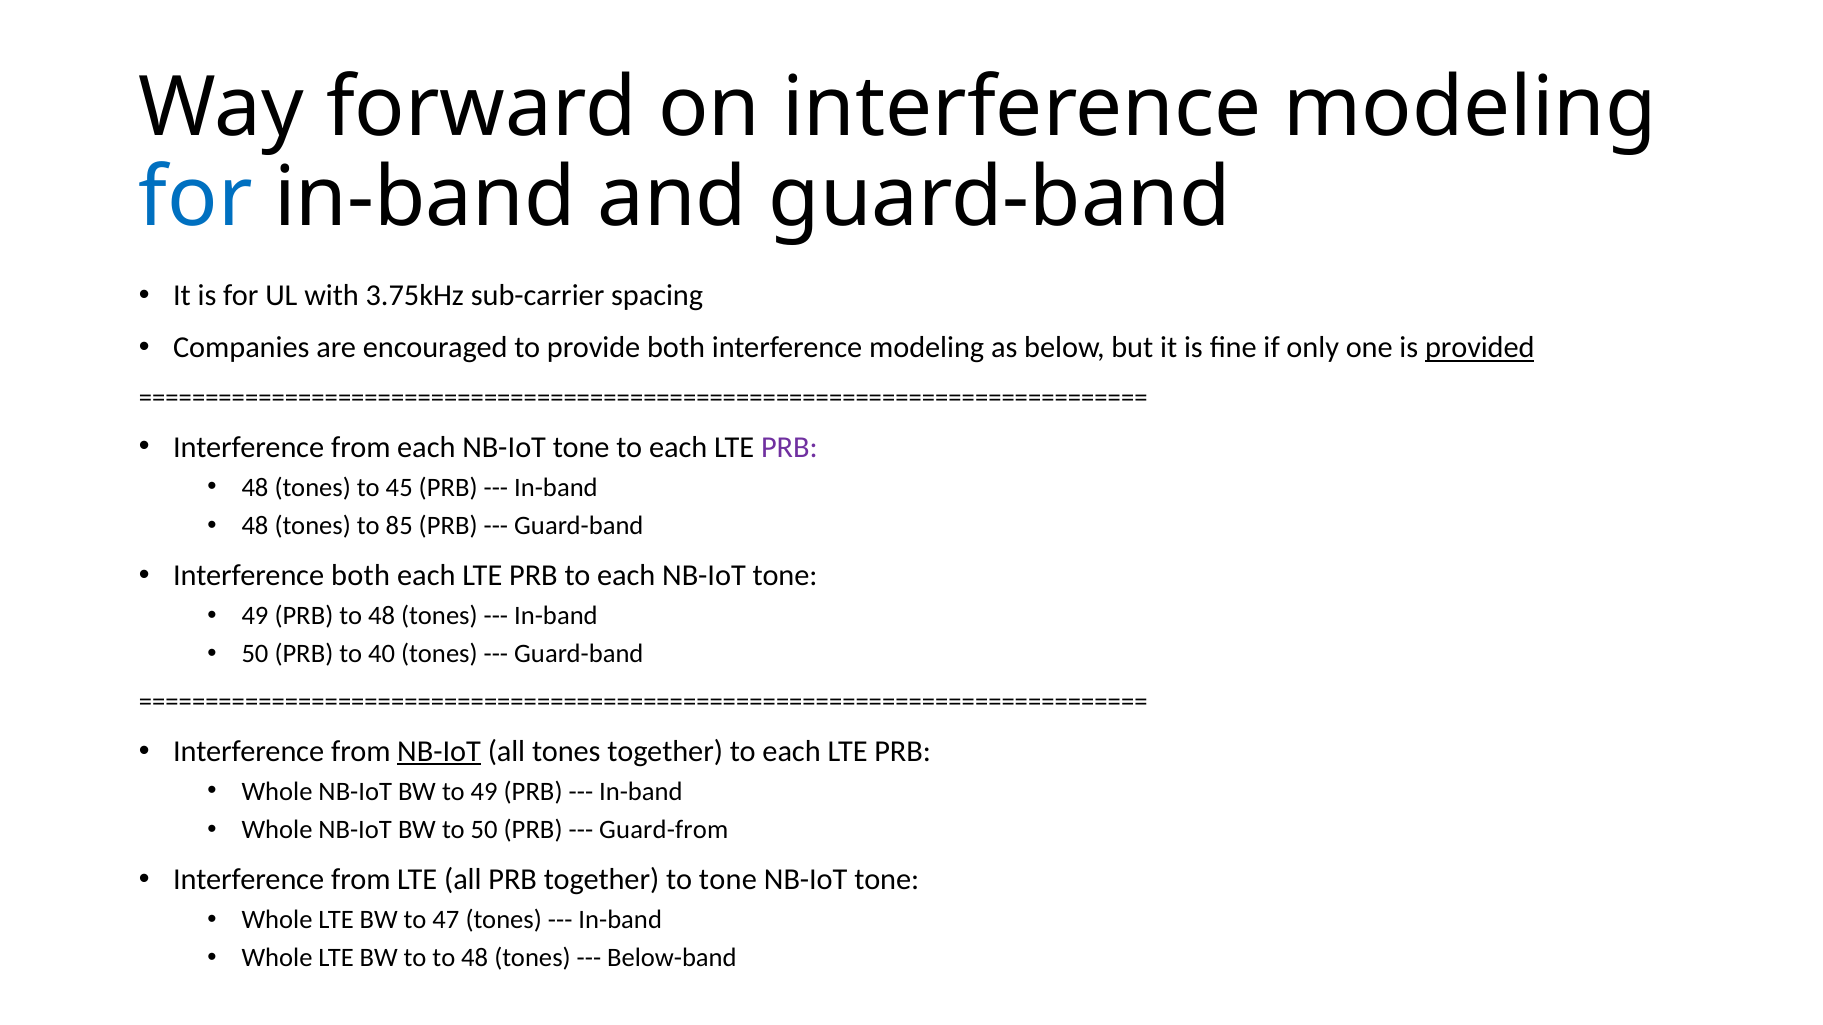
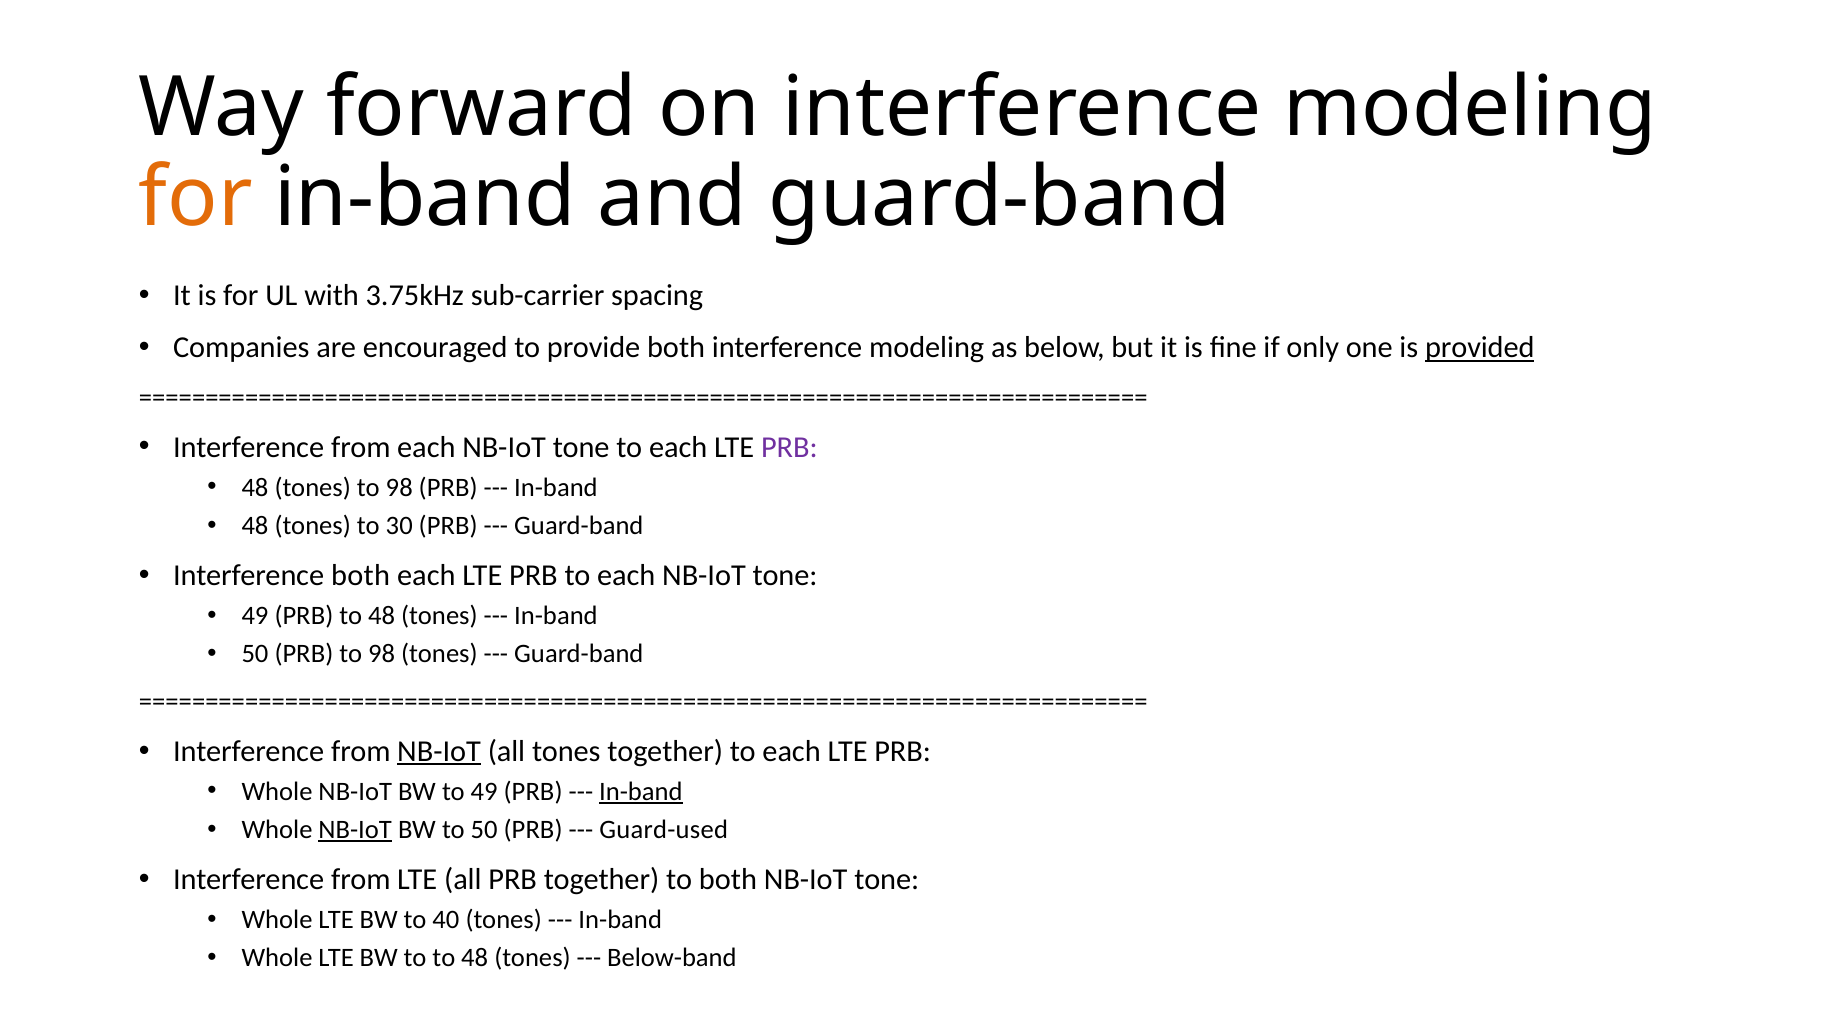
for colour: blue -> orange (196, 198)
tones to 45: 45 -> 98 (399, 488)
85: 85 -> 30 (399, 526)
PRB to 40: 40 -> 98 (382, 654)
In-band underline: none -> present (641, 792)
NB-IoT underline: none -> present (355, 830)
Guard-from: Guard-from -> Guard-used (664, 830)
to tone: tone -> both (728, 880)
47: 47 -> 40 (446, 920)
